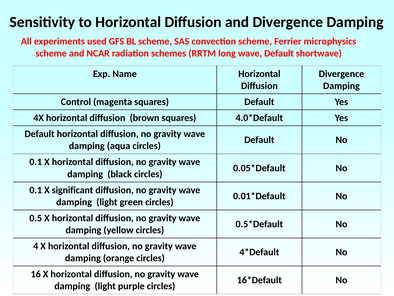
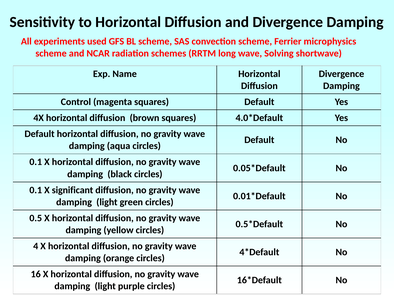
wave Default: Default -> Solving (279, 53)
